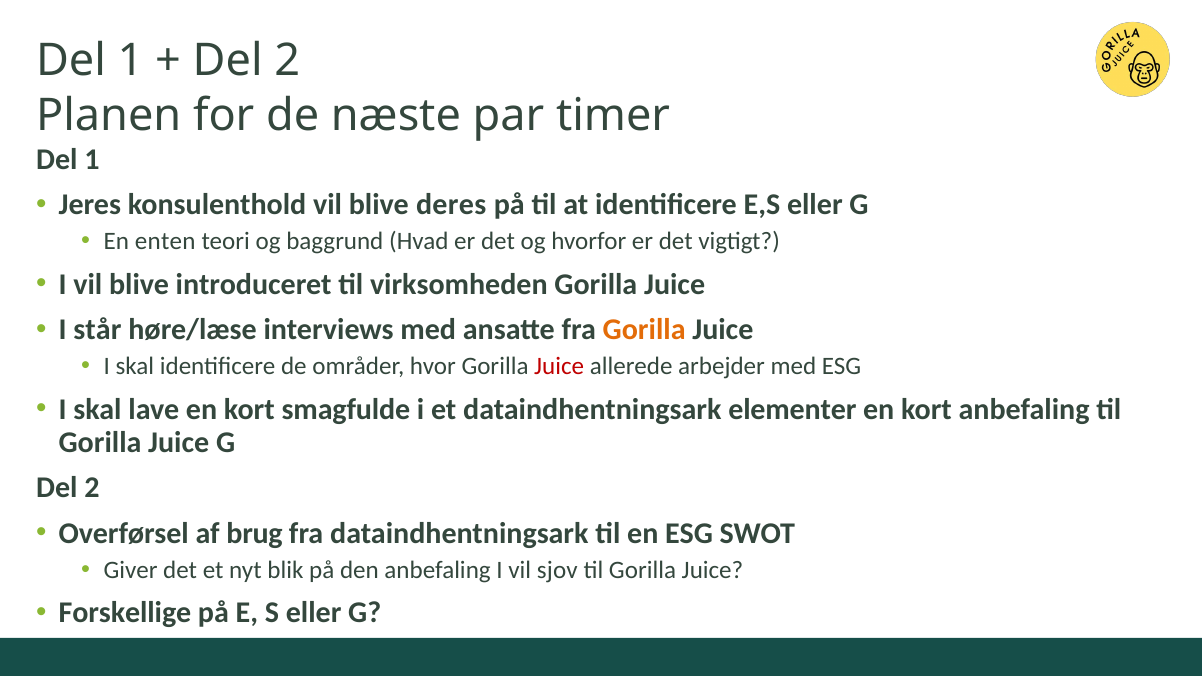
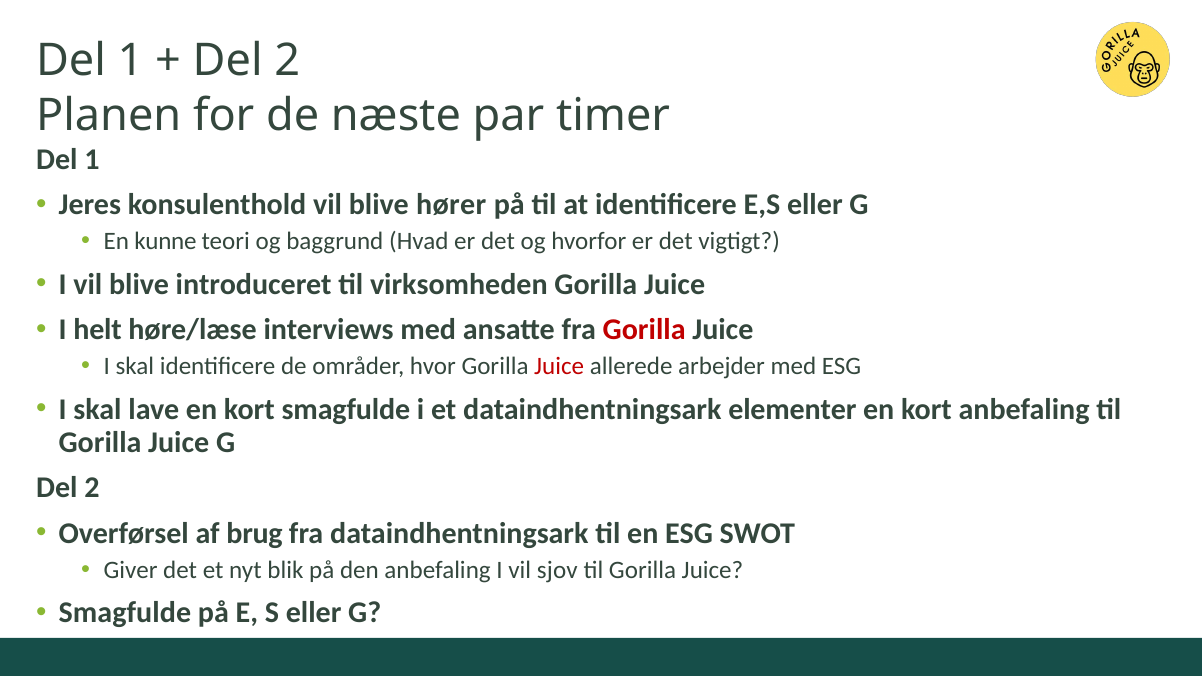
deres: deres -> hører (451, 205)
enten: enten -> kunne (165, 242)
står: står -> helt (98, 330)
Gorilla colour: orange -> red (644, 330)
Forskellige: Forskellige -> Smagfulde (125, 613)
